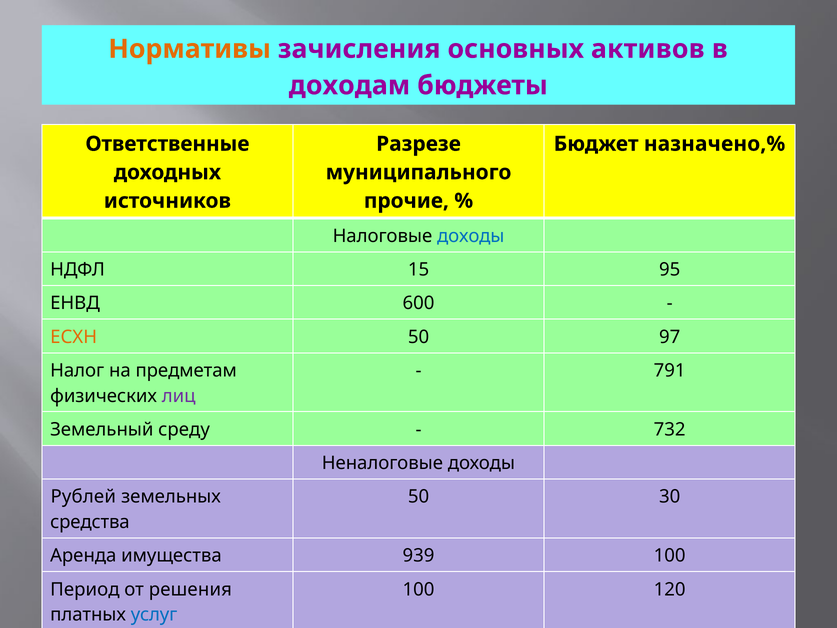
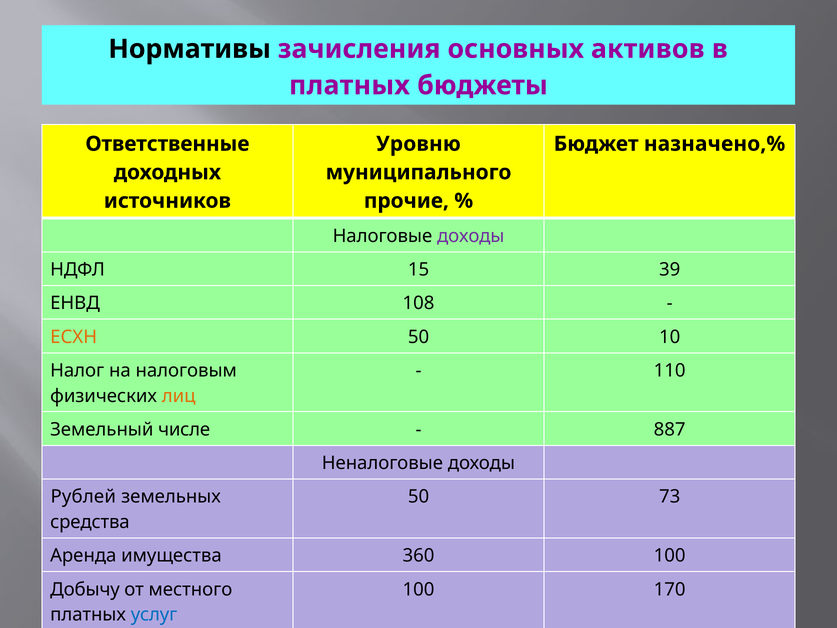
Нормативы colour: orange -> black (190, 49)
доходам: доходам -> платных (349, 85)
Разрезе: Разрезе -> Уровню (418, 144)
доходы colour: blue -> purple (471, 236)
95: 95 -> 39 (670, 270)
600: 600 -> 108 (419, 303)
97: 97 -> 10 (670, 337)
предметам: предметам -> налоговым (186, 370)
791: 791 -> 110 (670, 370)
лиц colour: purple -> orange (179, 396)
среду: среду -> числе (184, 429)
732: 732 -> 887 (670, 429)
30: 30 -> 73 (670, 497)
939: 939 -> 360 (419, 556)
Период: Период -> Добычу (85, 589)
решения: решения -> местного (190, 589)
120: 120 -> 170 (670, 589)
